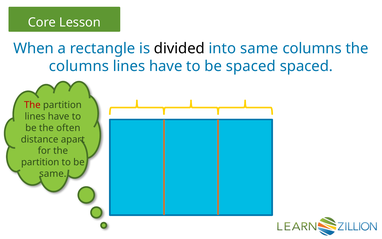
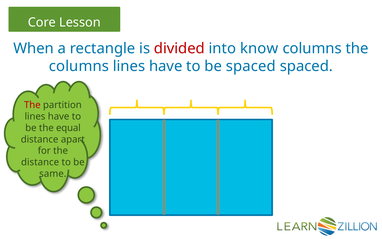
divided colour: black -> red (179, 48)
into same: same -> know (259, 48)
often: often -> equal (68, 128)
partition: partition -> distance (40, 162)
